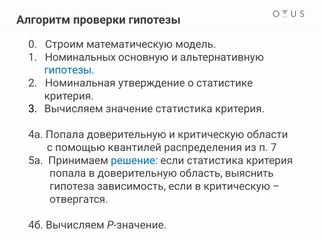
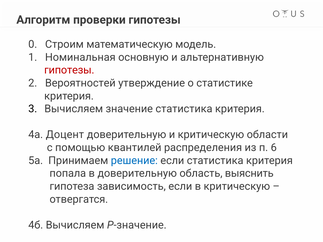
Номинальных: Номинальных -> Номинальная (80, 57)
гипотезы colour: blue -> red (69, 70)
Номинальная: Номинальная -> Вероятностей (80, 83)
4а Попала: Попала -> Доцент (65, 135)
7: 7 -> 6 (274, 148)
